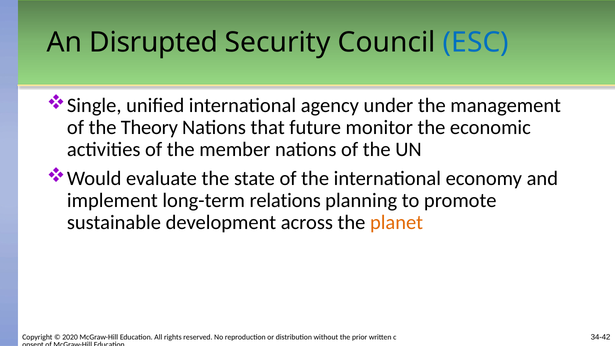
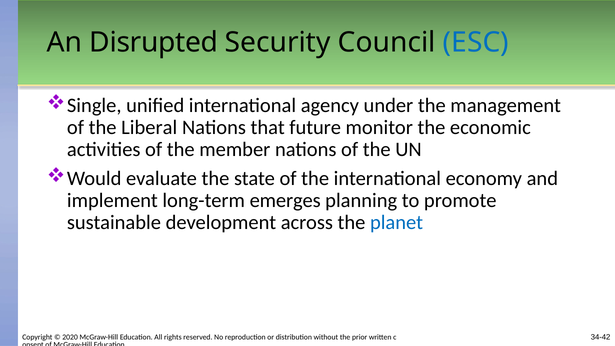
Theory: Theory -> Liberal (149, 128)
relations: relations -> emerges (285, 200)
planet colour: orange -> blue (397, 223)
